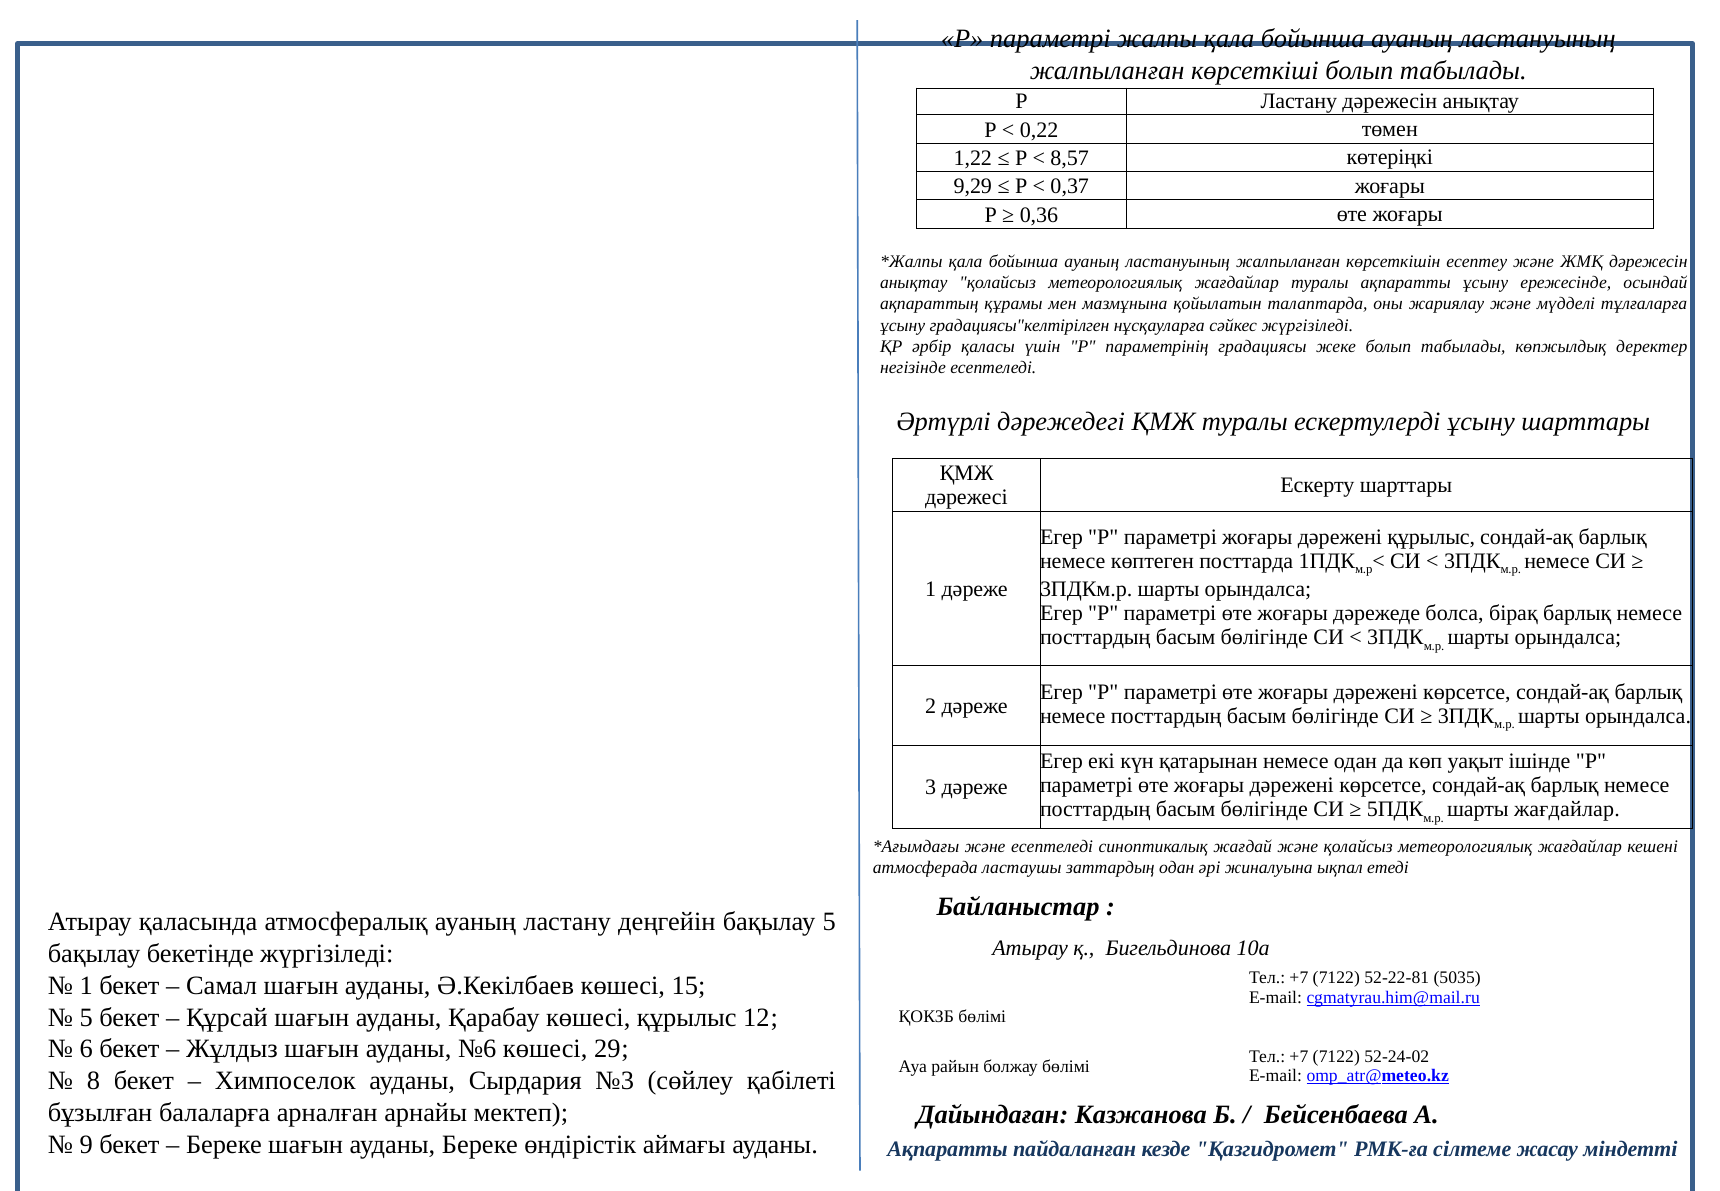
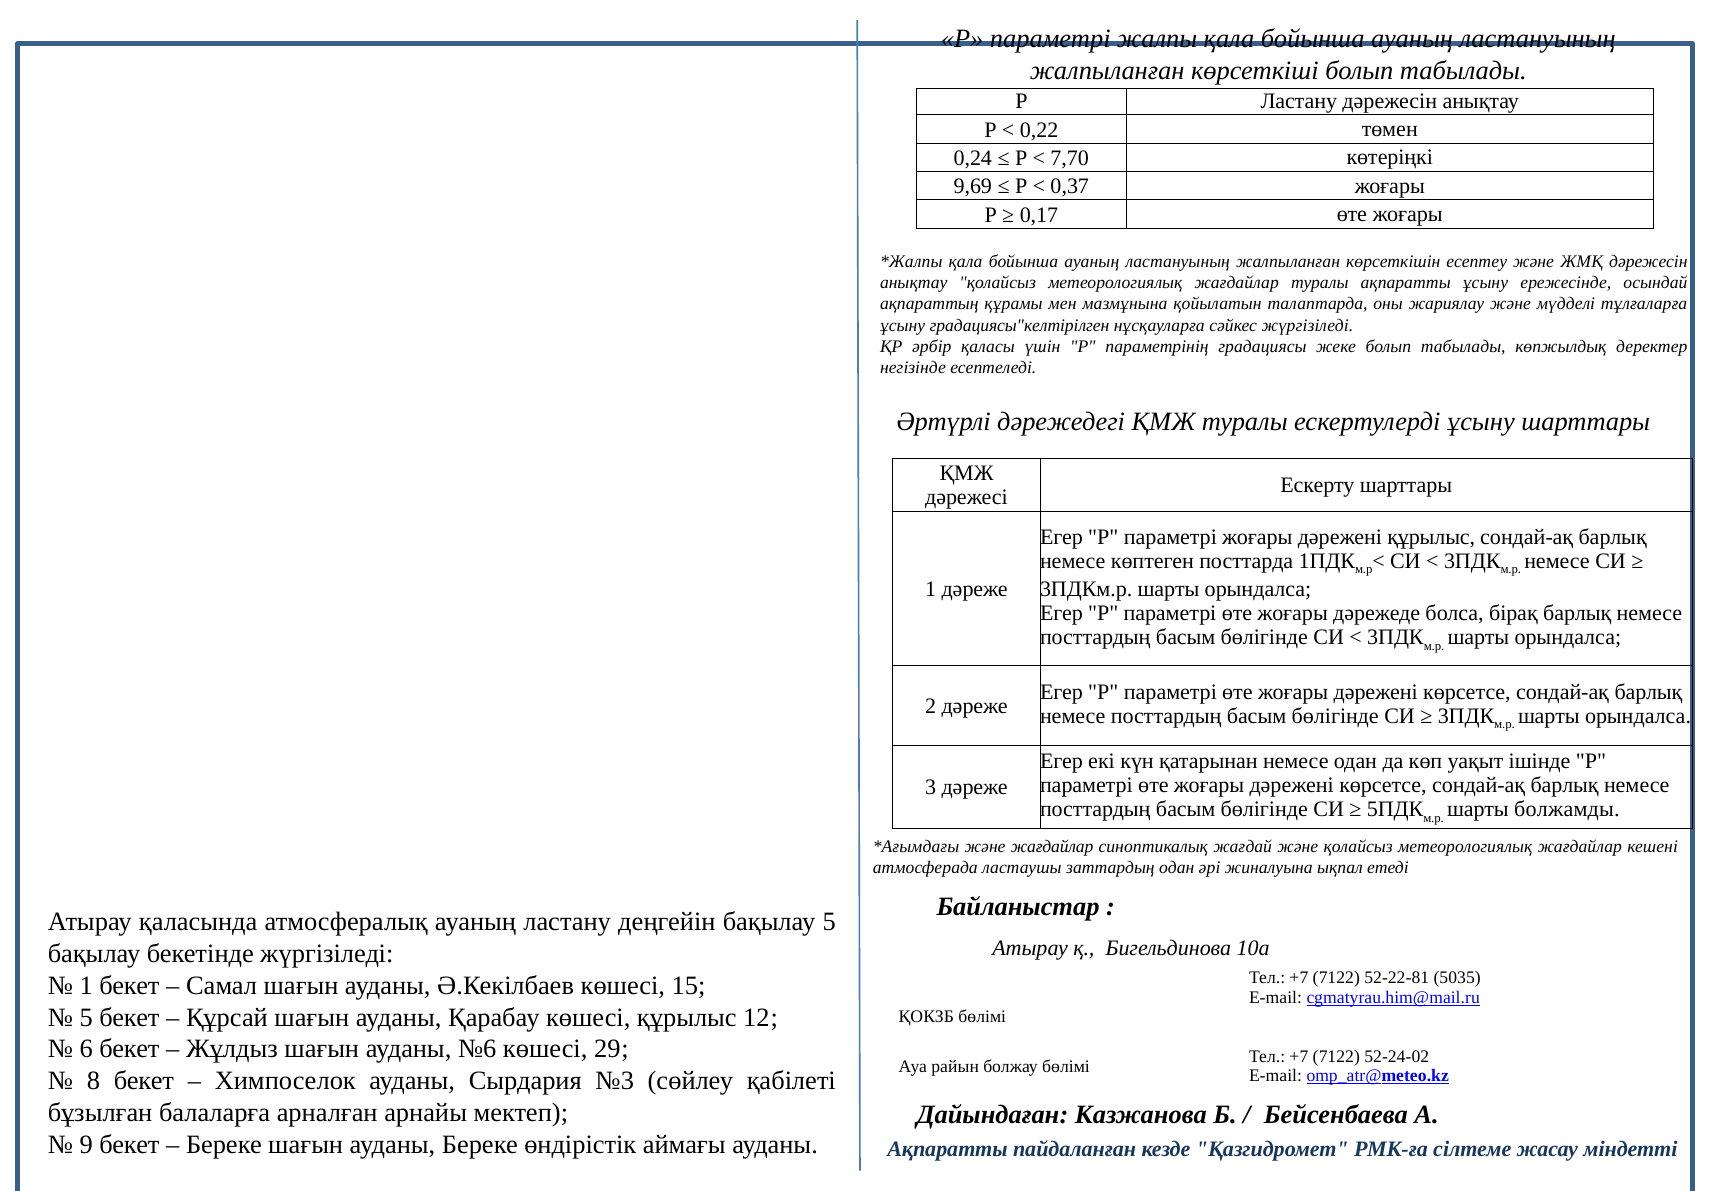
1,22: 1,22 -> 0,24 (973, 158)
8,57: 8,57 -> 7,70 (1070, 158)
9,29: 9,29 -> 9,69 (973, 187)
0,36: 0,36 -> 0,17 (1039, 215)
шарты жағдайлар: жағдайлар -> болжамды (1567, 809)
және есептеледі: есептеледі -> жағдайлар (1052, 846)
